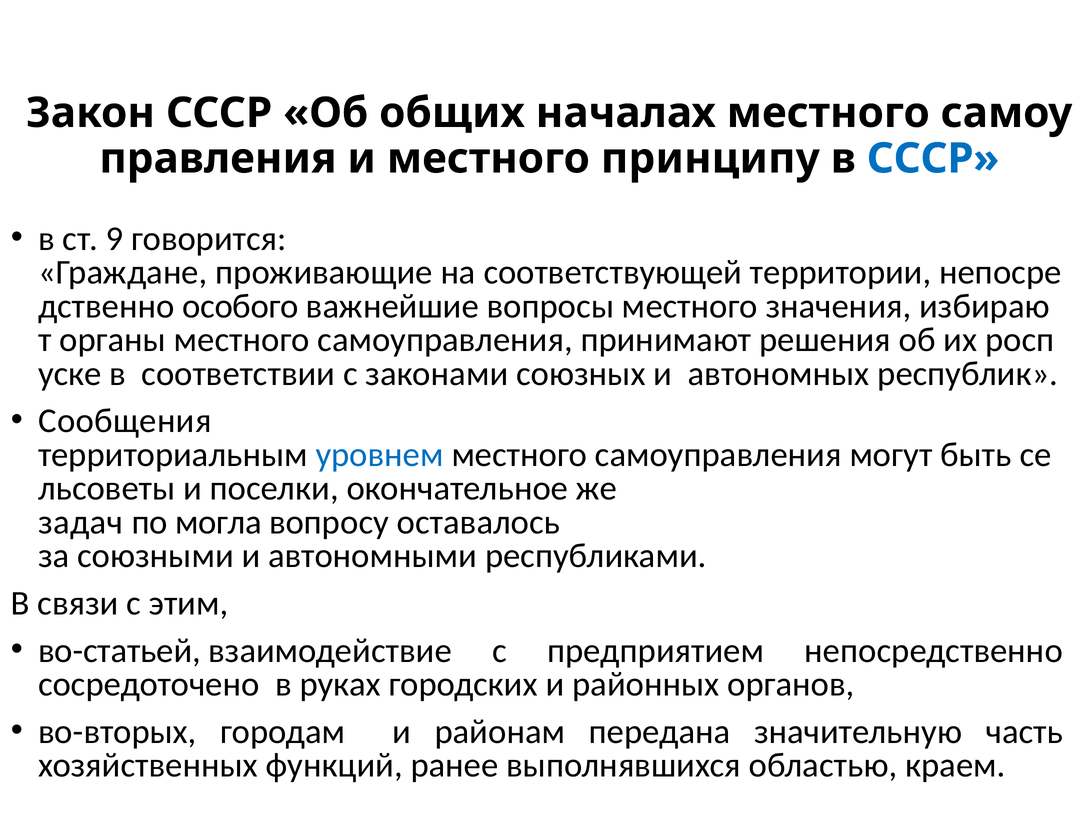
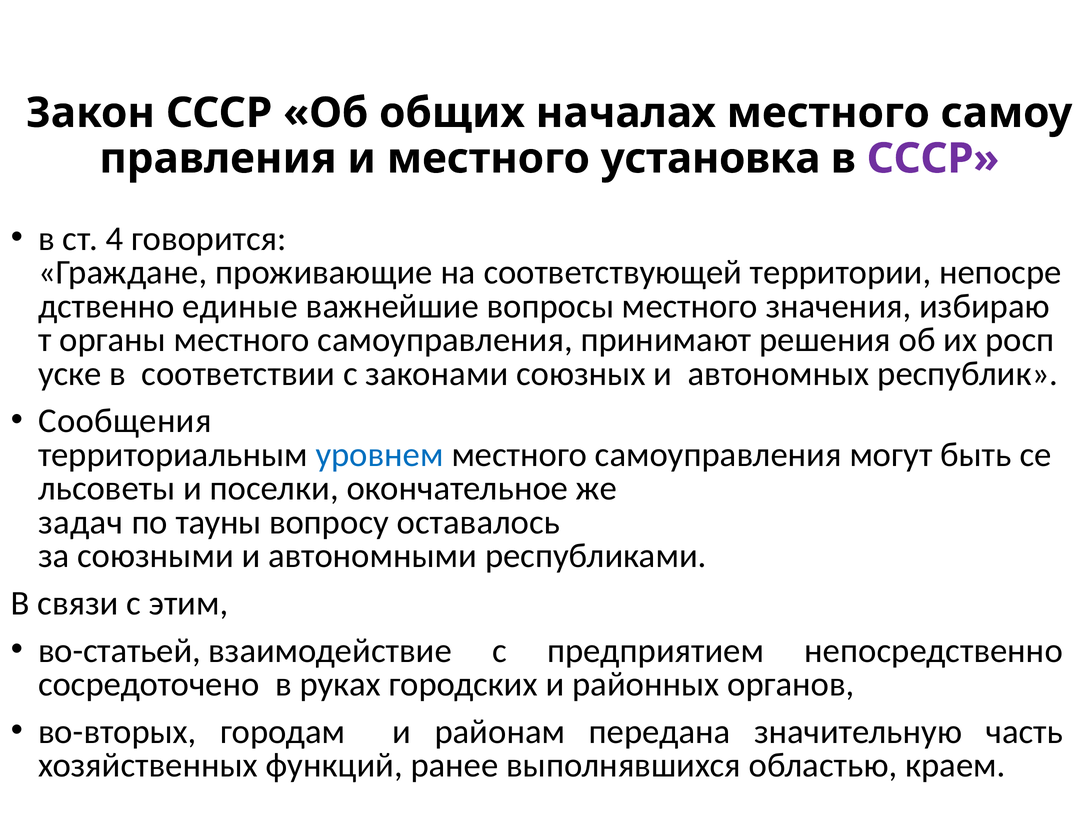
принципу: принципу -> установка (711, 158)
СССР colour: blue -> purple (933, 158)
9: 9 -> 4 (114, 238)
особого: особого -> единые (240, 306)
могла: могла -> тауны (219, 522)
